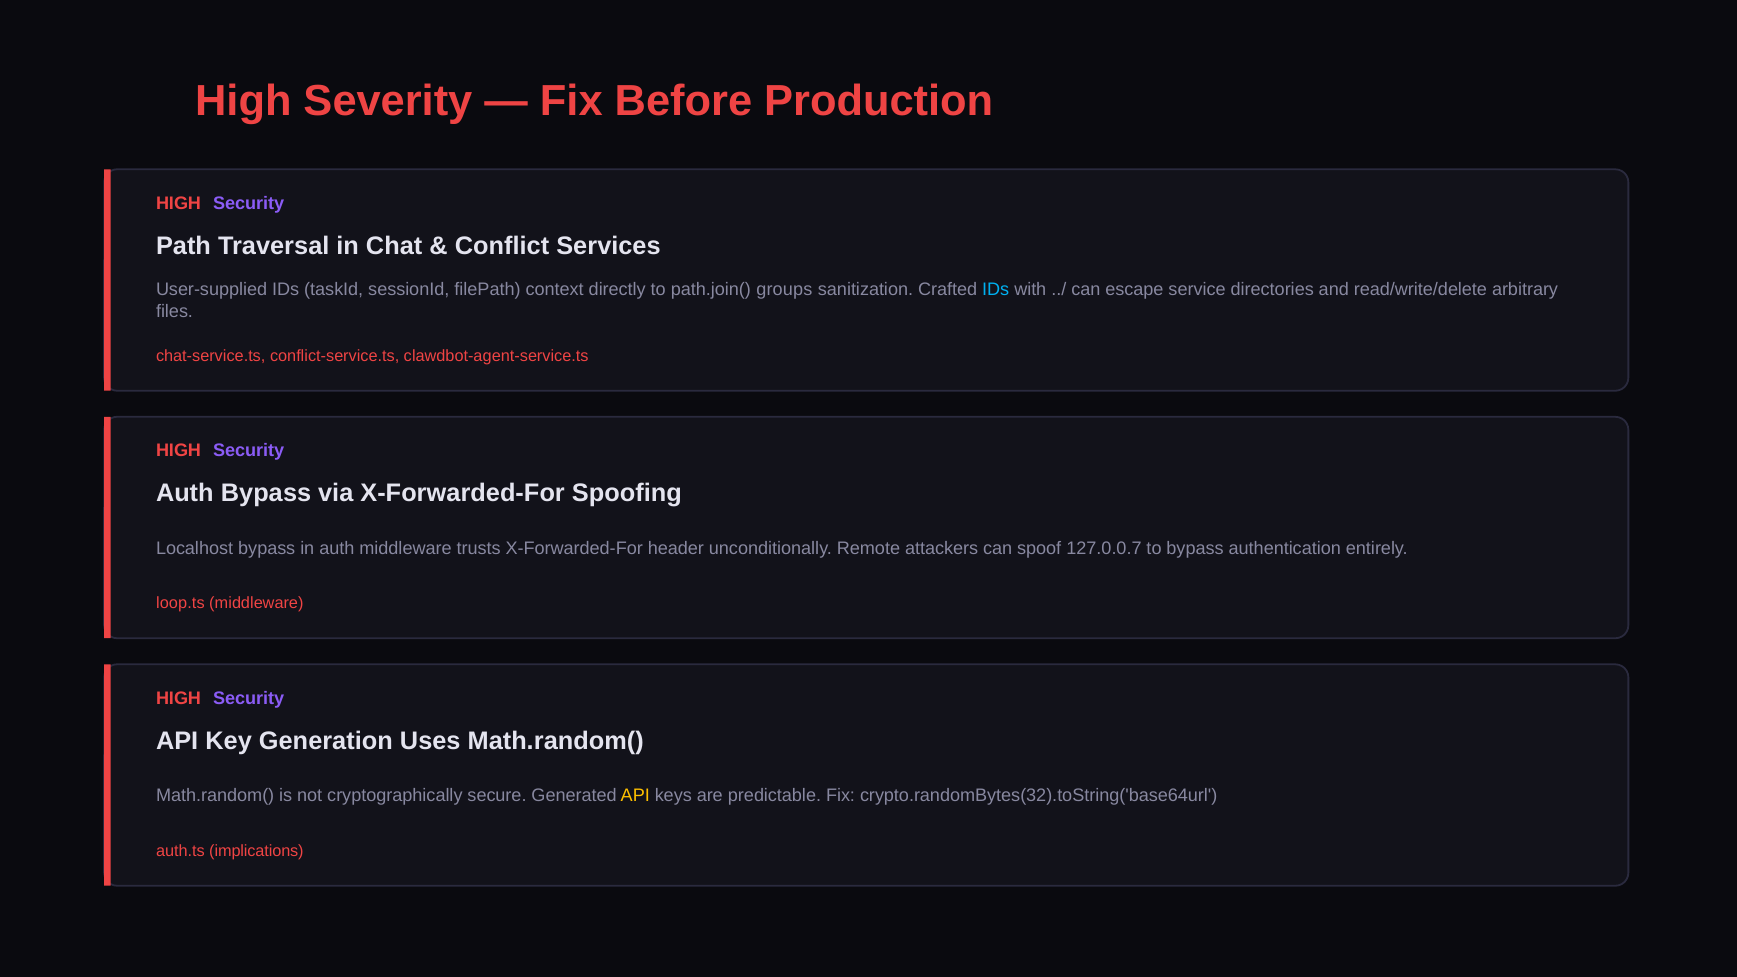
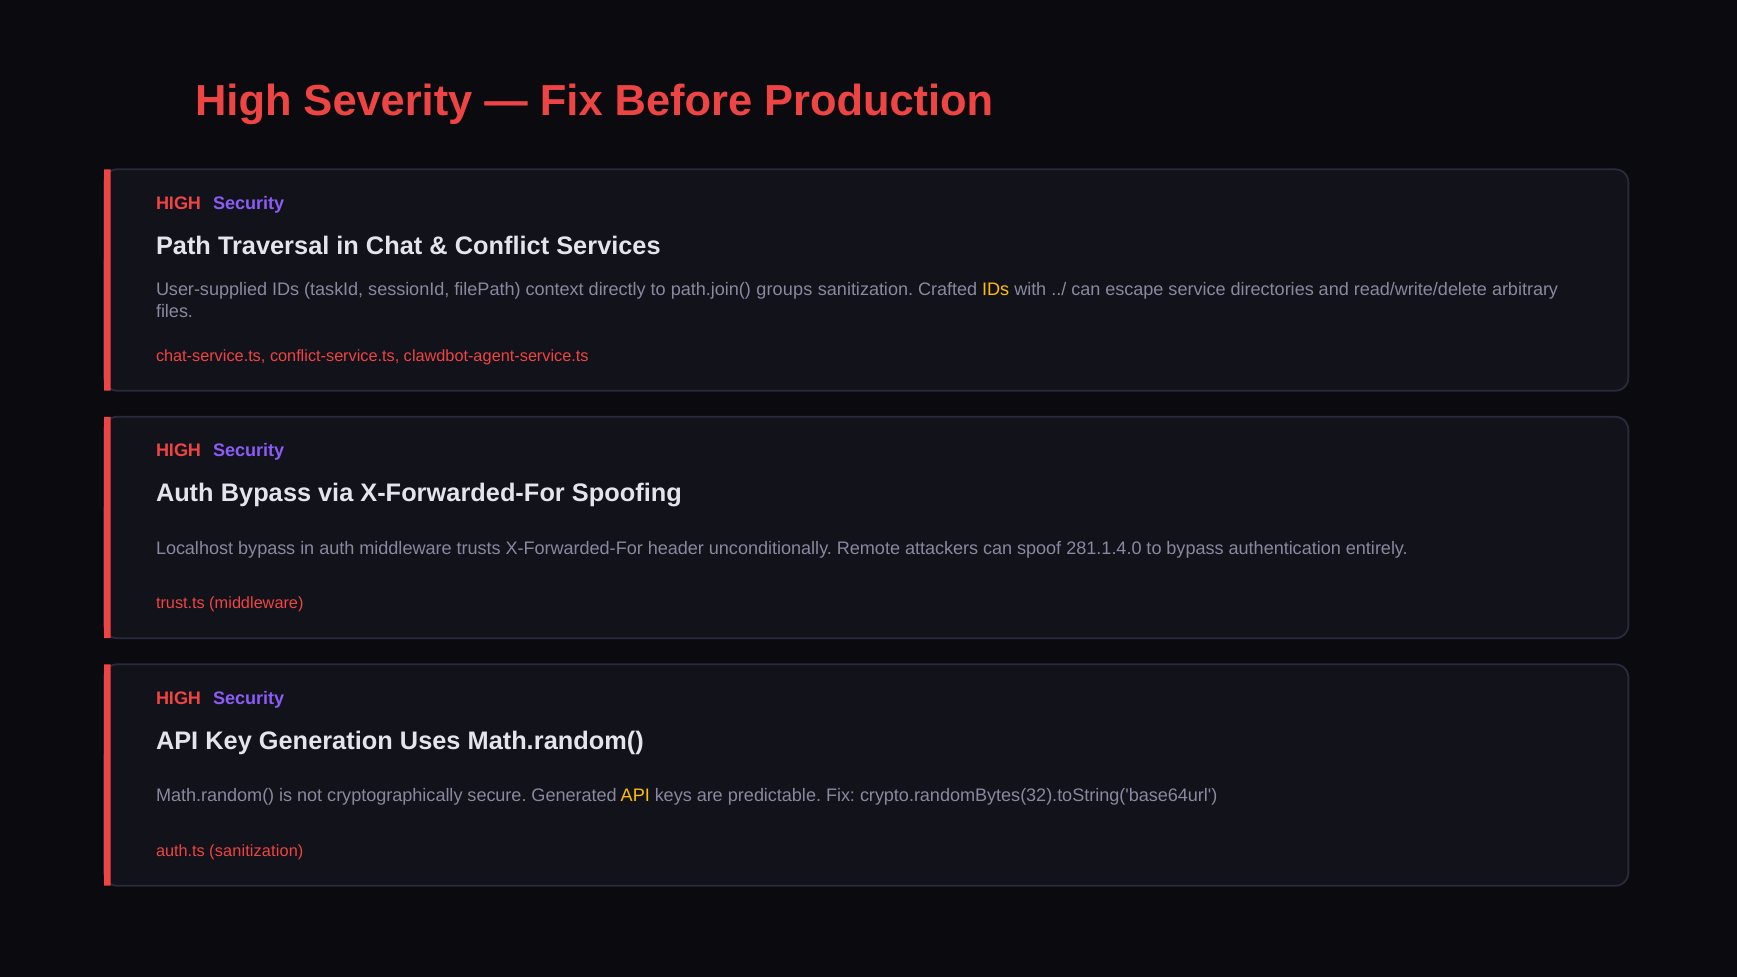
IDs colour: light blue -> yellow (996, 290)
127.0.0.7: 127.0.0.7 -> 281.1.4.0 (1104, 548)
loop.ts: loop.ts -> trust.ts (180, 604)
auth.ts implications: implications -> sanitization (256, 851)
